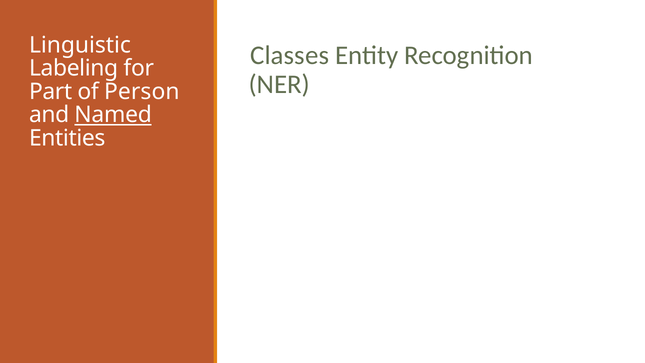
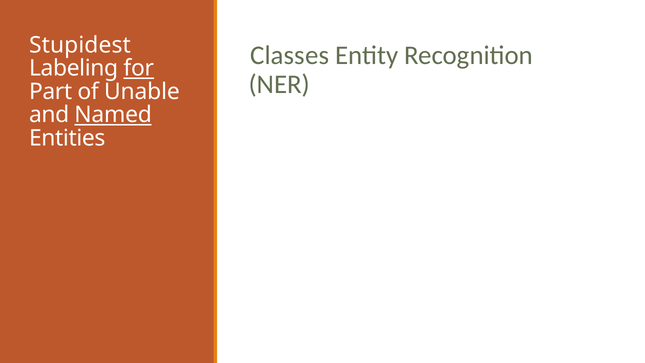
Linguistic: Linguistic -> Stupidest (80, 45)
for underline: none -> present (139, 68)
Person: Person -> Unable (142, 92)
